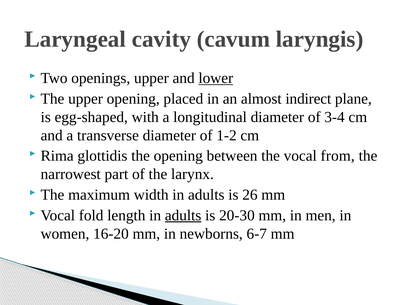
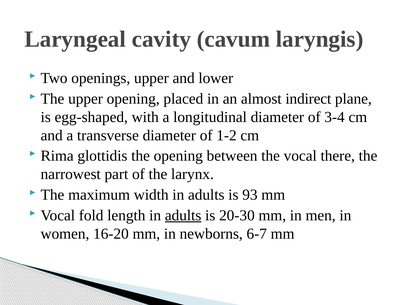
lower underline: present -> none (216, 78)
from: from -> there (338, 156)
26: 26 -> 93 (250, 195)
